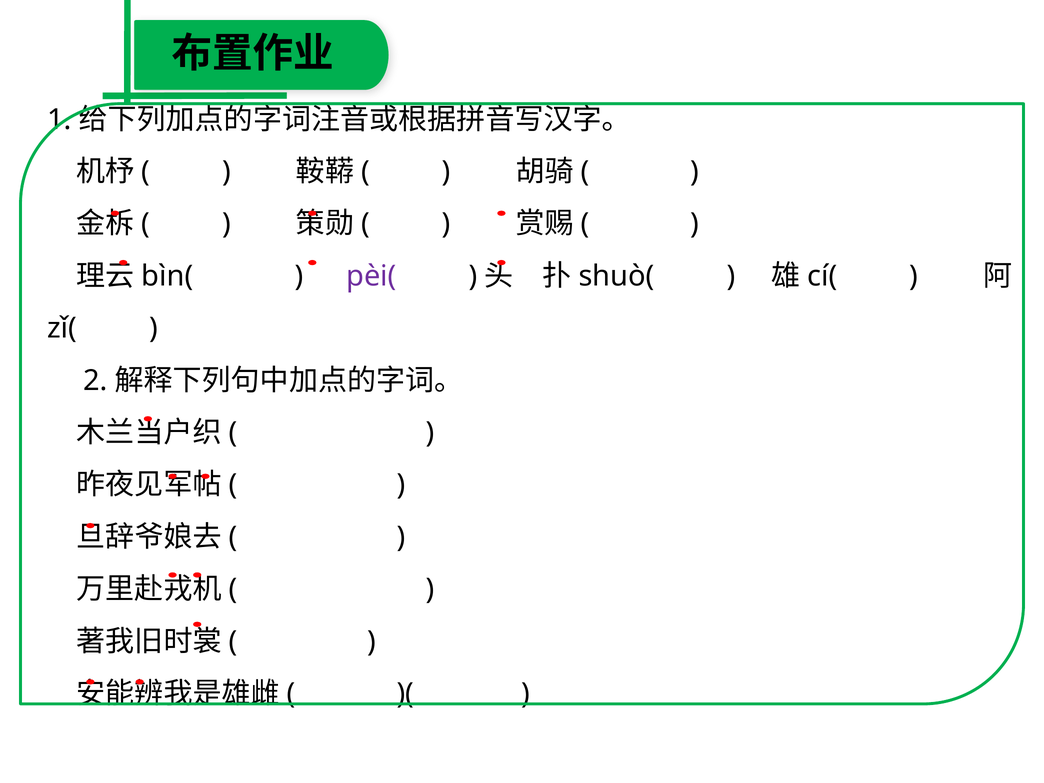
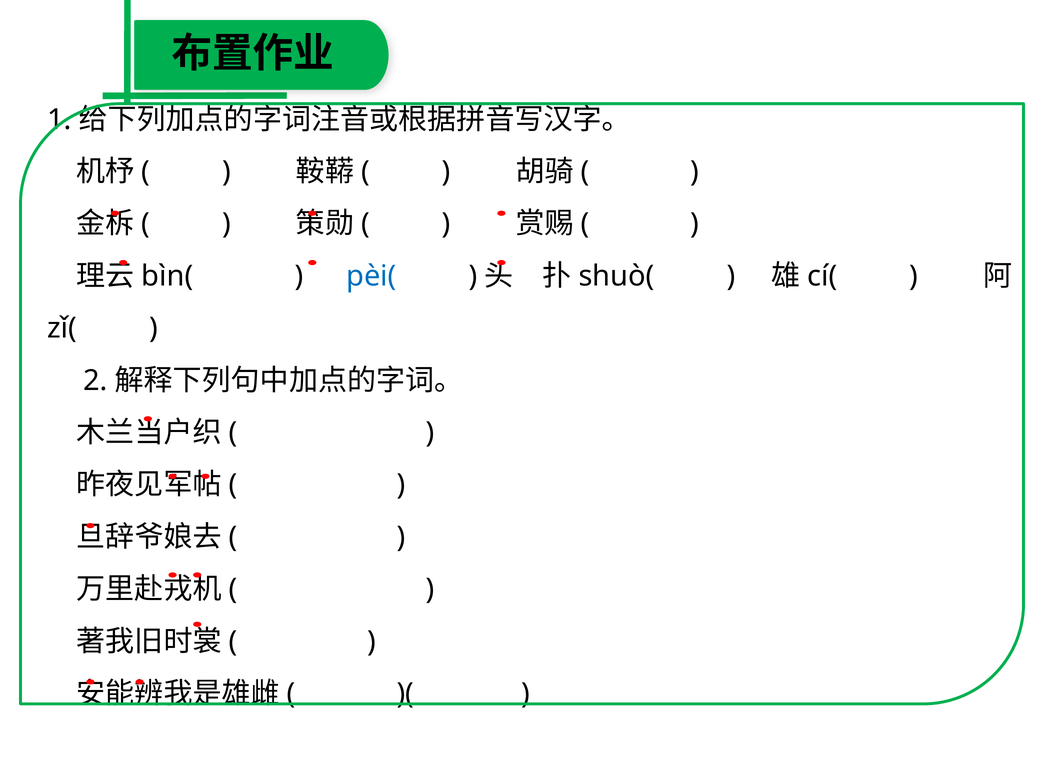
pèi( colour: purple -> blue (371, 276)
